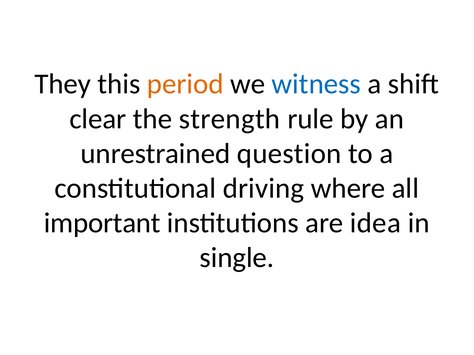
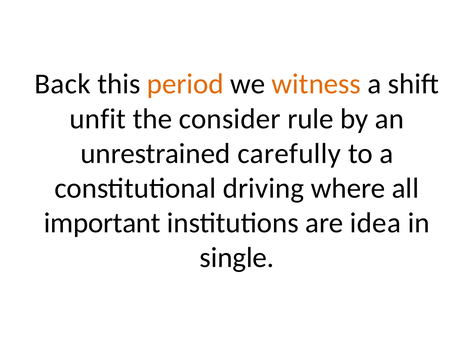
They: They -> Back (63, 84)
witness colour: blue -> orange (316, 84)
clear: clear -> unfit (98, 119)
strength: strength -> consider (230, 119)
question: question -> carefully (289, 154)
